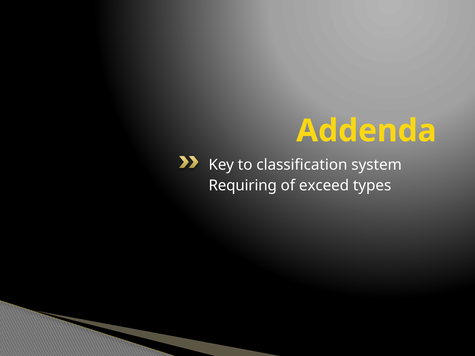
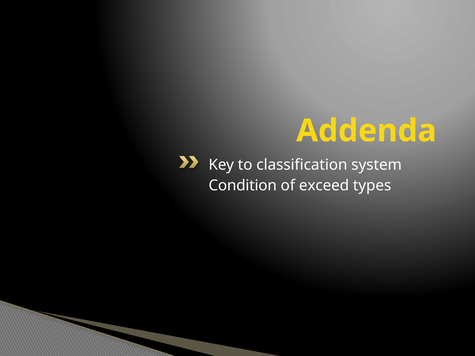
Requiring: Requiring -> Condition (243, 186)
